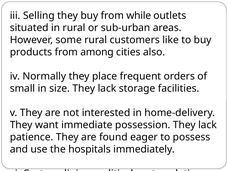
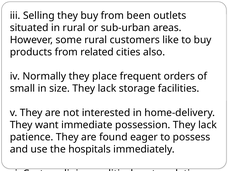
while: while -> been (139, 16)
among: among -> related (97, 52)
